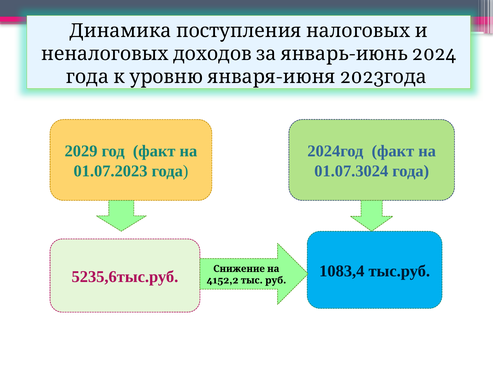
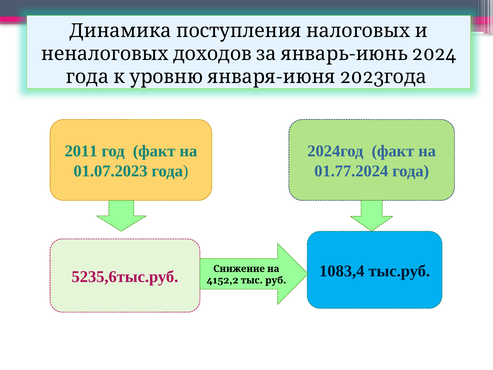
2029: 2029 -> 2011 (81, 151)
01.07.3024: 01.07.3024 -> 01.77.2024 (351, 171)
